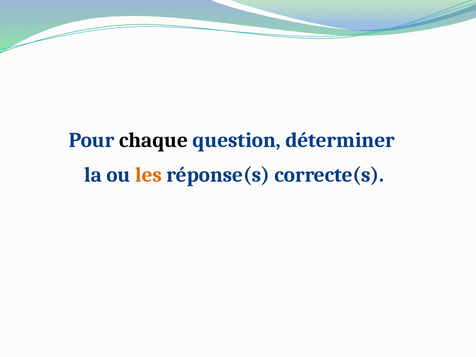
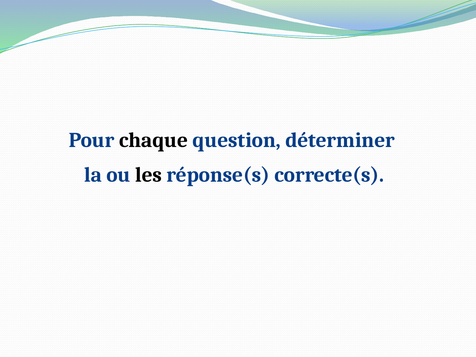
les colour: orange -> black (149, 175)
